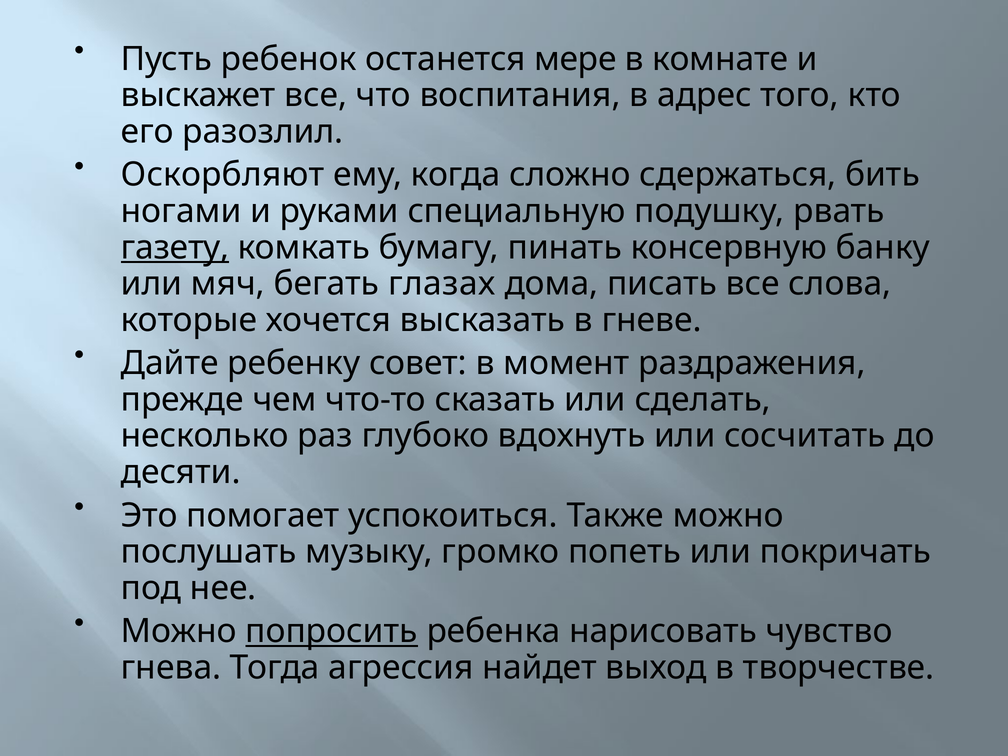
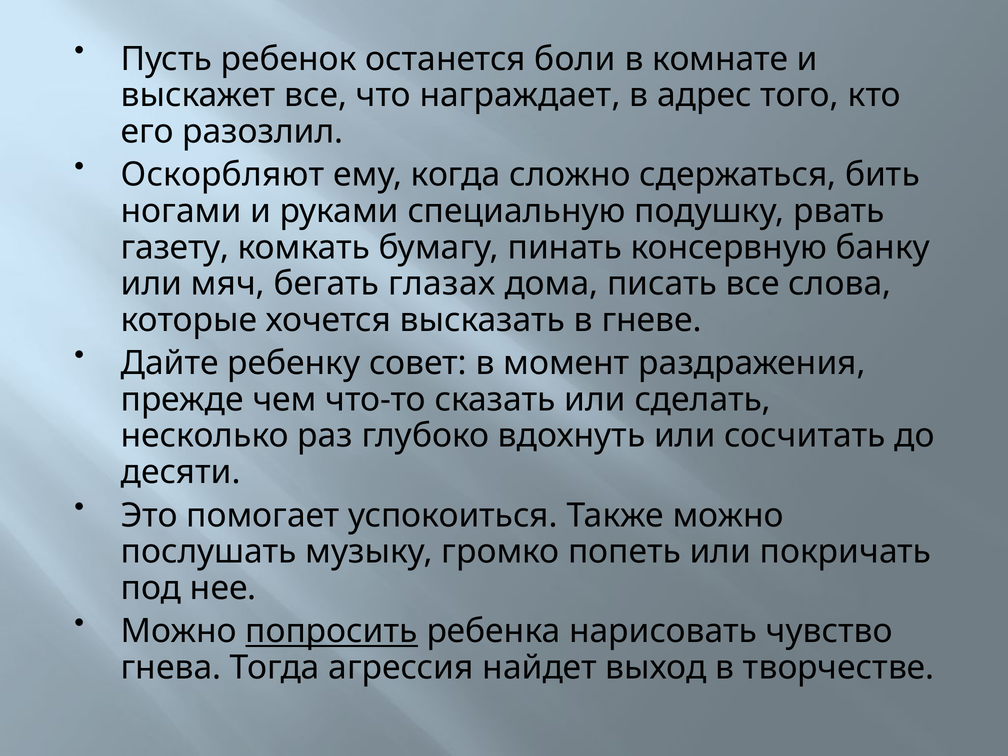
мере: мере -> боли (575, 59)
воспитания: воспитания -> награждает (520, 95)
газету underline: present -> none (175, 247)
